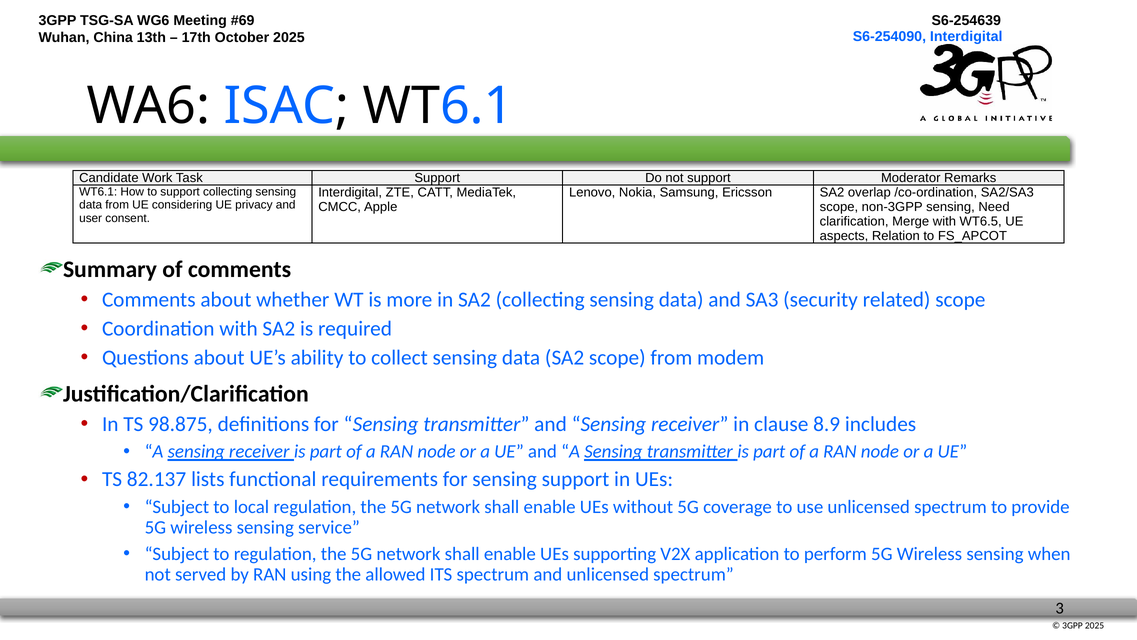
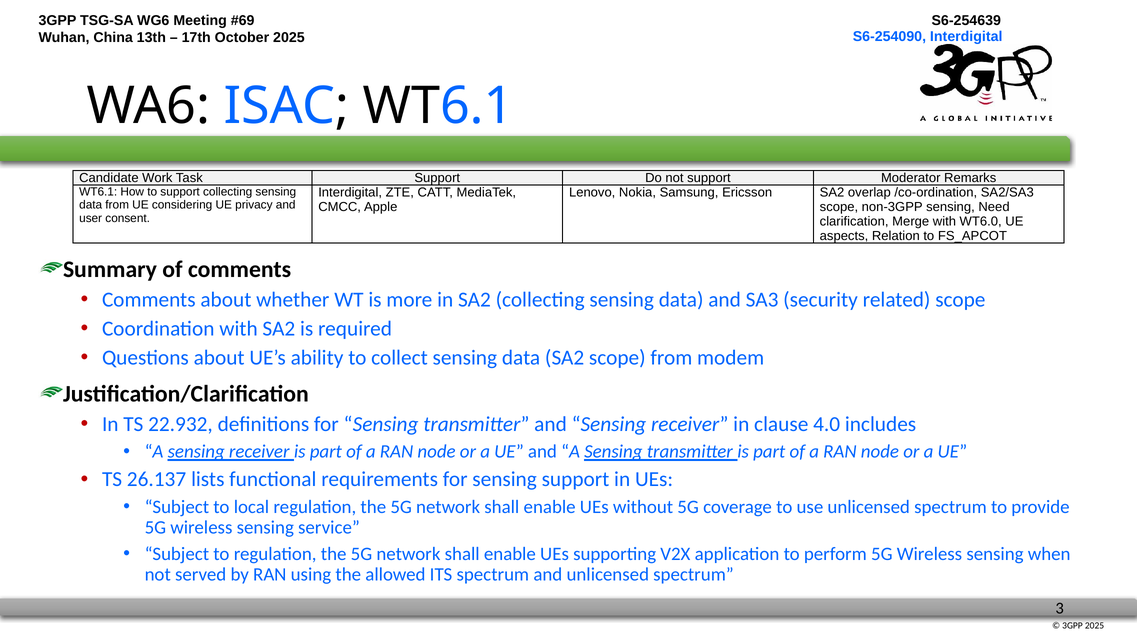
WT6.5: WT6.5 -> WT6.0 (981, 221)
98.875: 98.875 -> 22.932 (180, 424)
8.9: 8.9 -> 4.0 (827, 424)
82.137: 82.137 -> 26.137 (157, 479)
